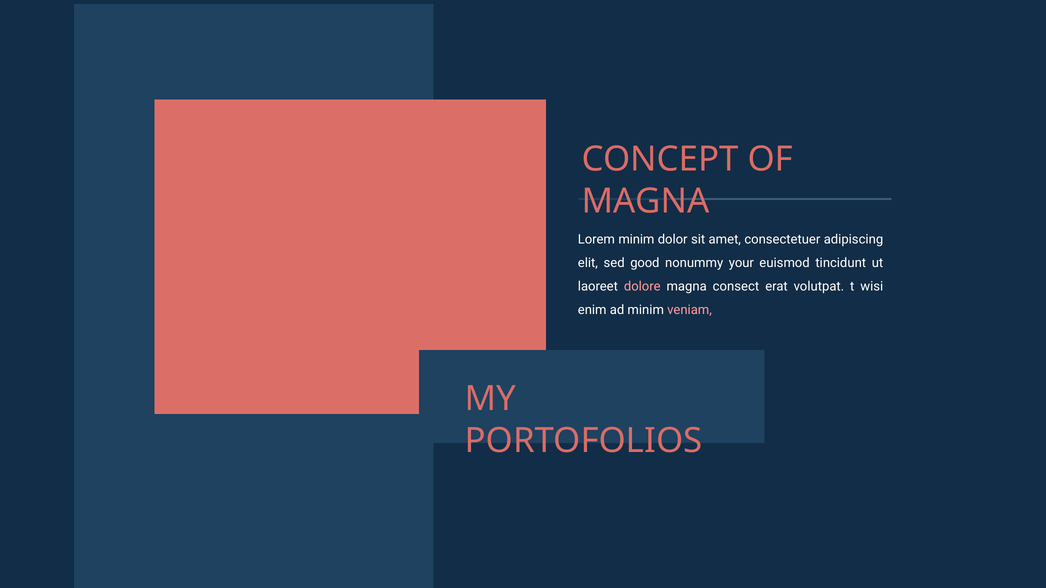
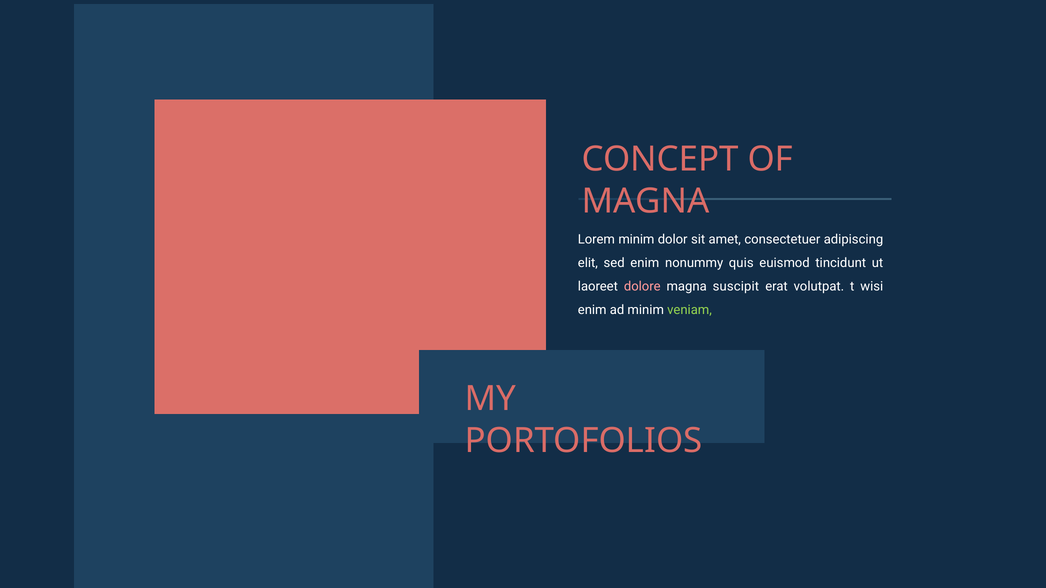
sed good: good -> enim (645, 263)
your: your -> quis (741, 263)
consect: consect -> suscipit (736, 287)
veniam colour: pink -> light green (690, 310)
